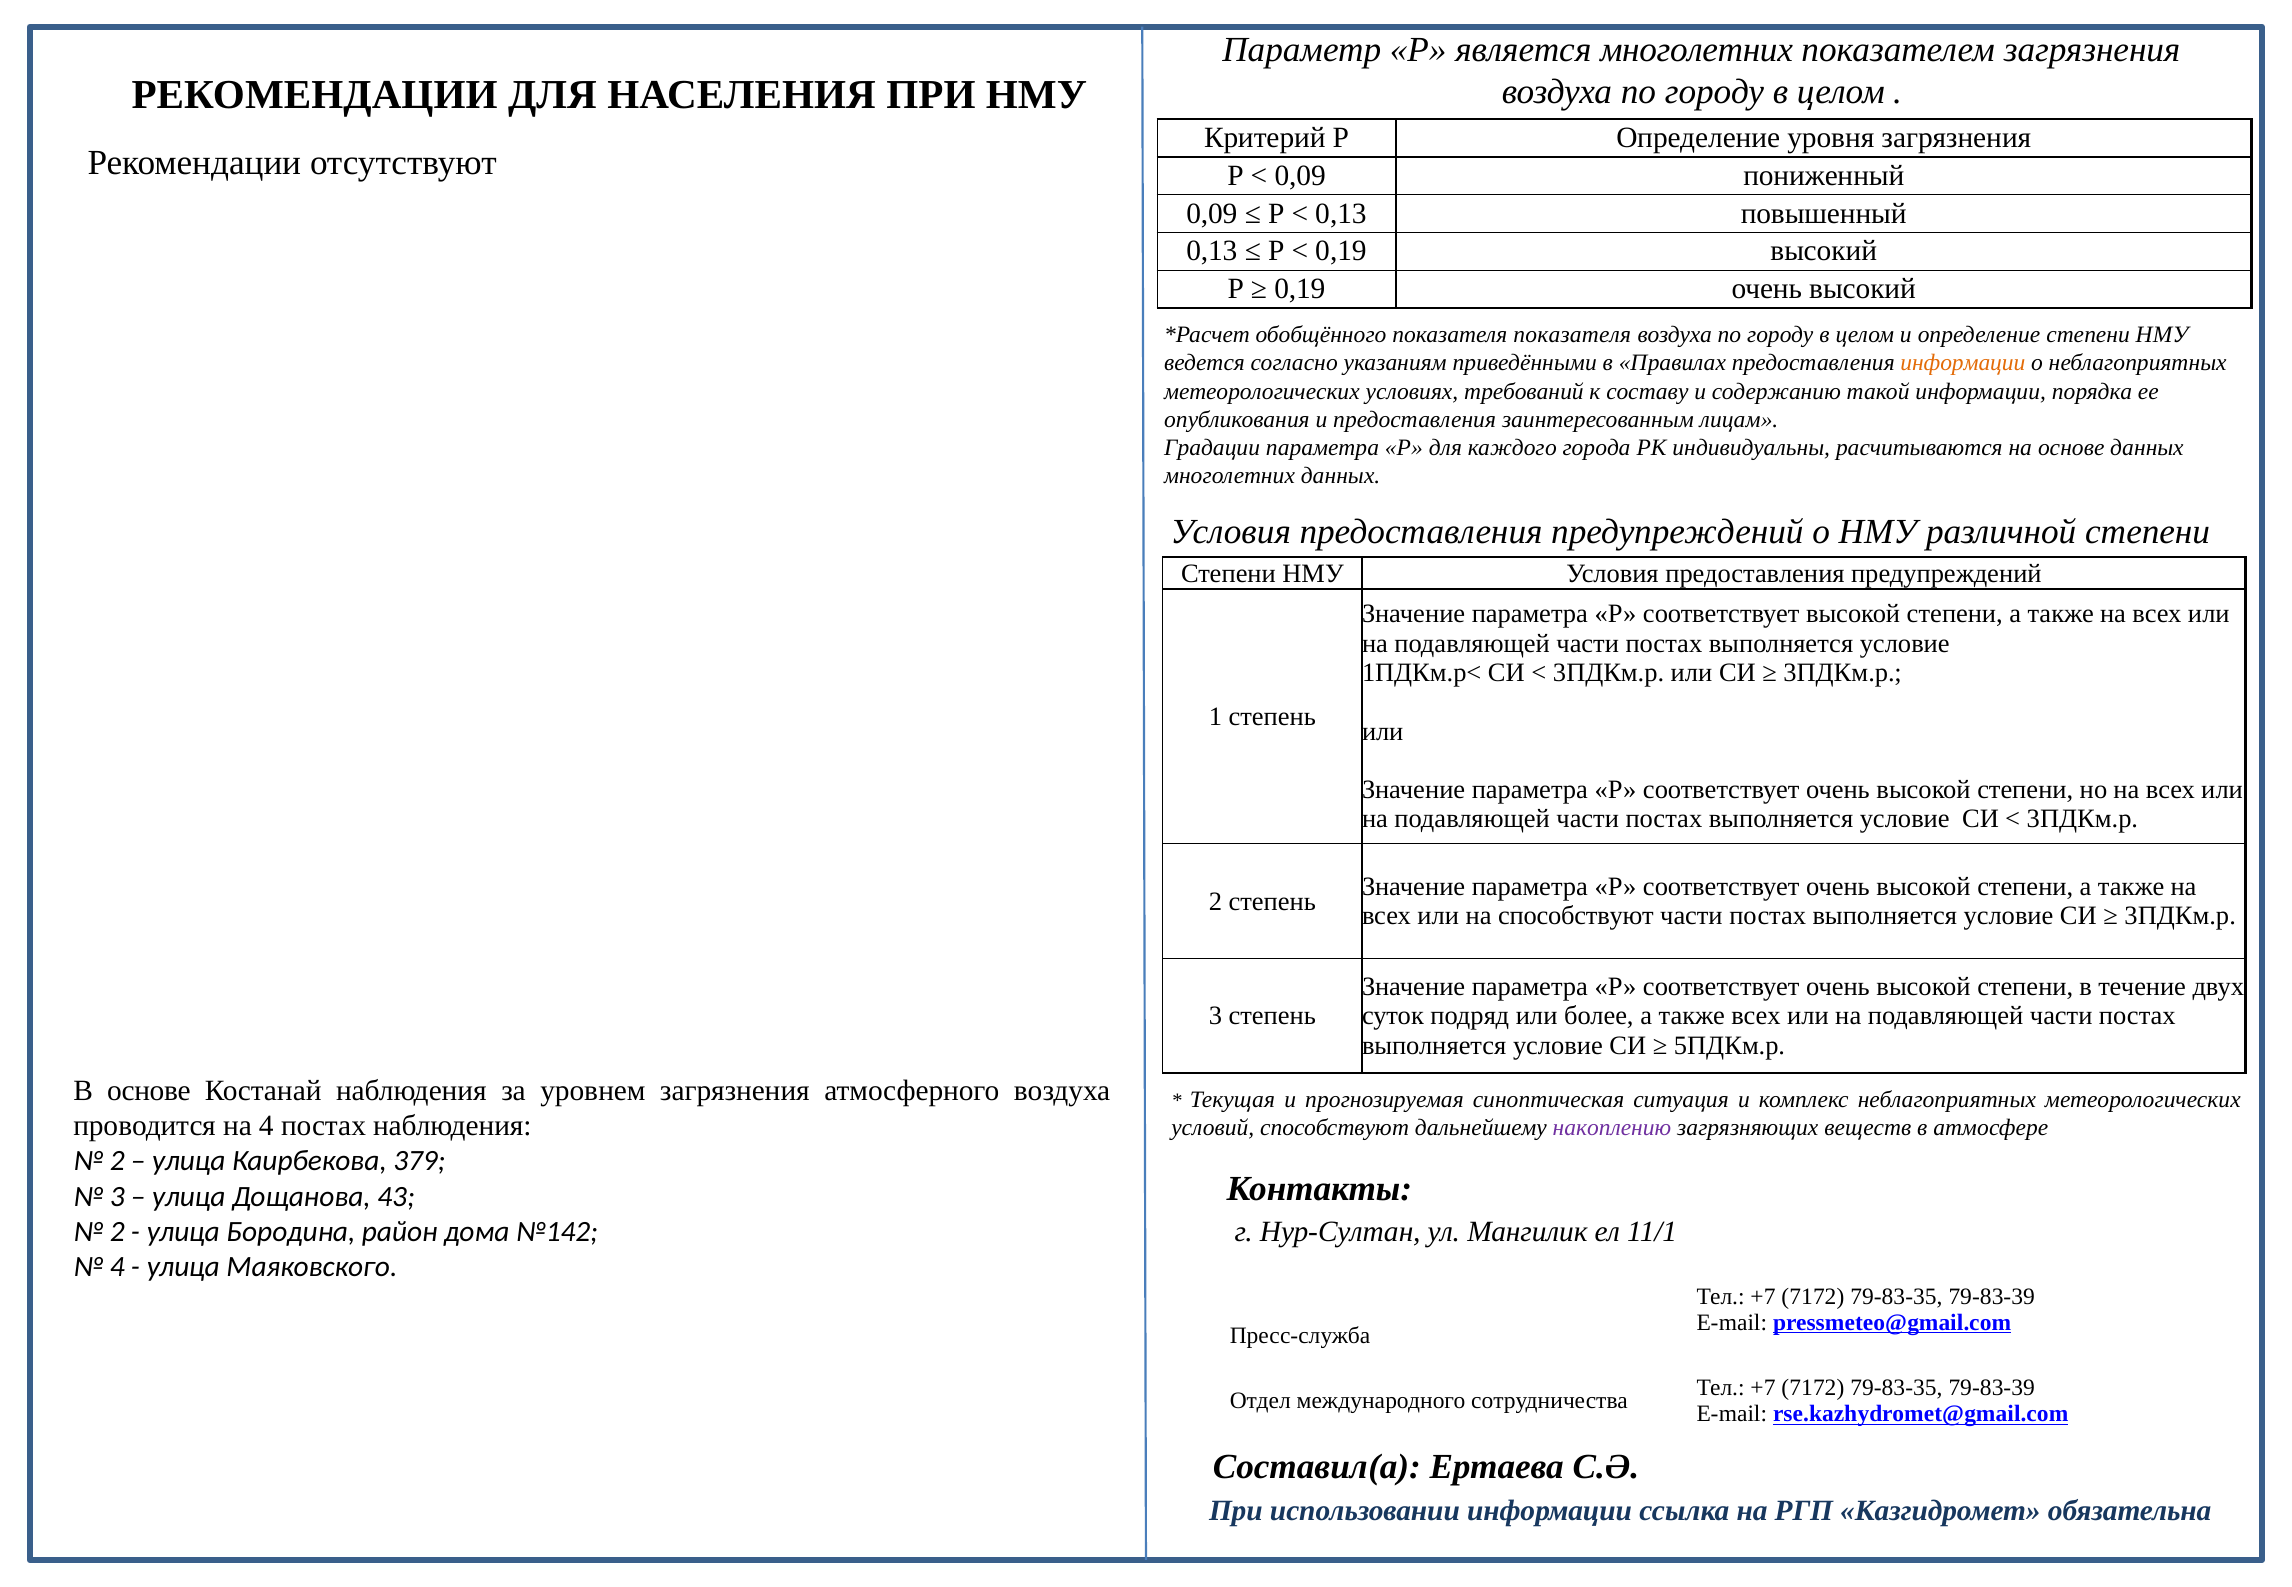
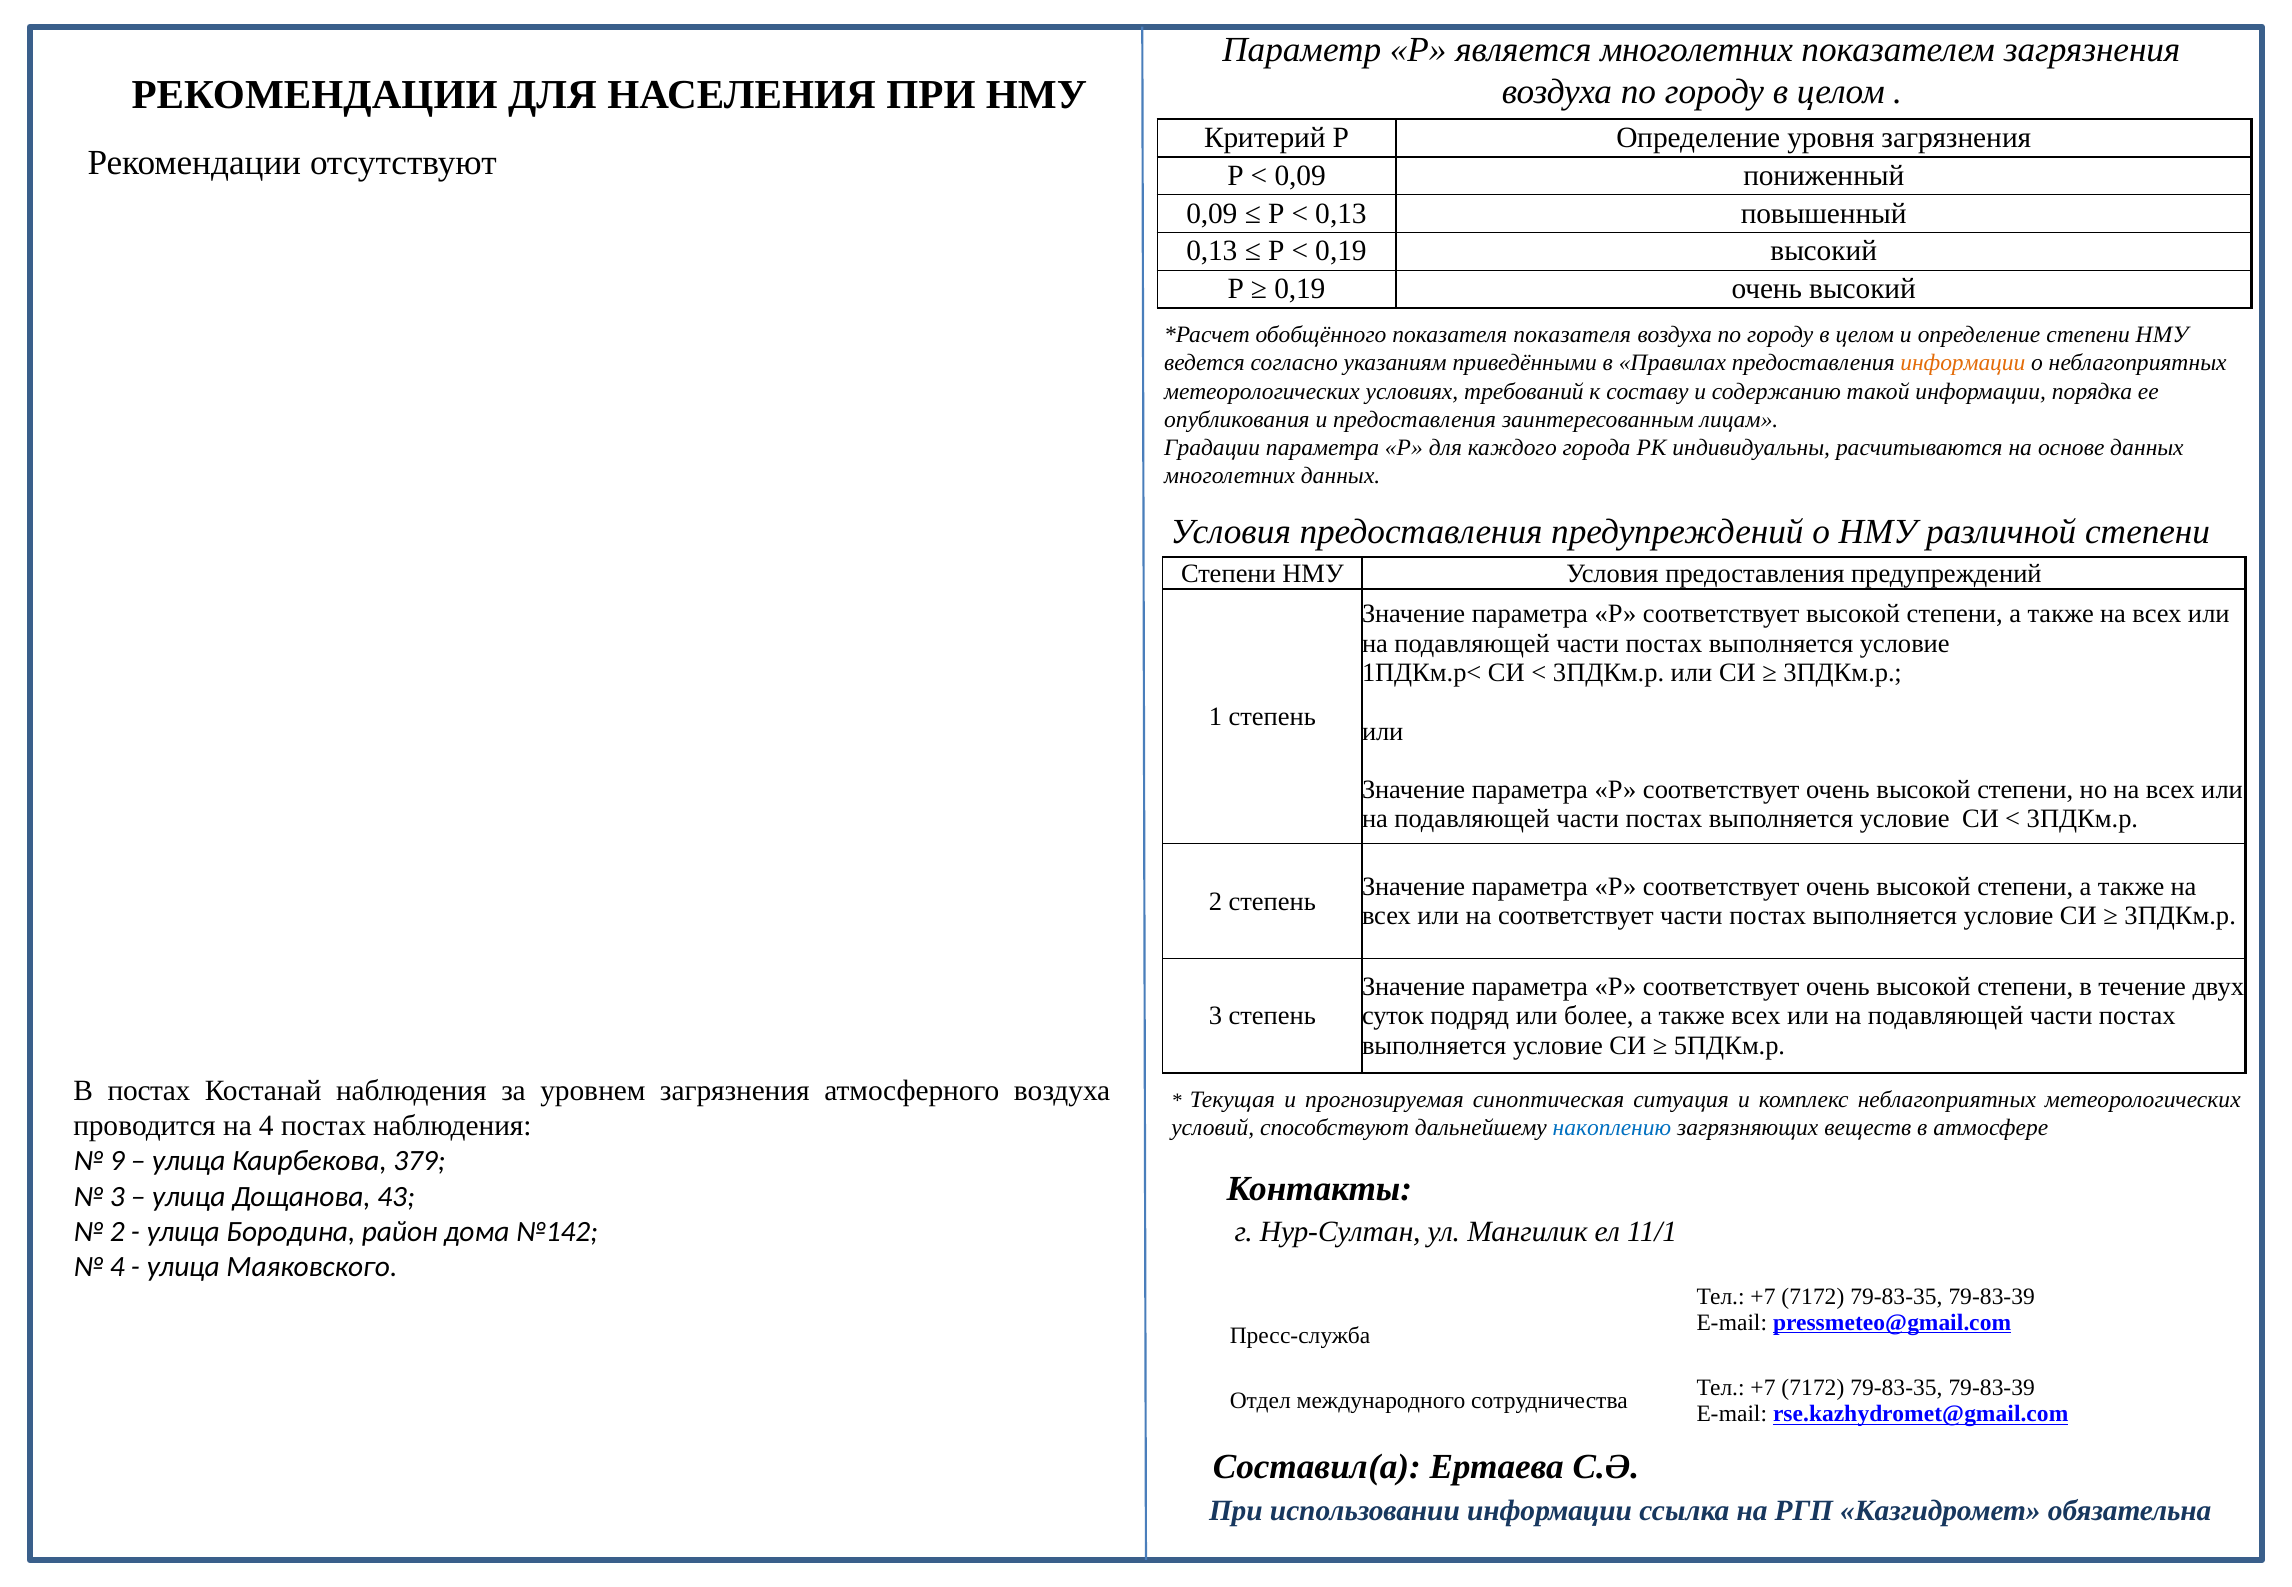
на способствуют: способствуют -> соответствует (1576, 916)
В основе: основе -> постах (149, 1090)
накоплению colour: purple -> blue (1612, 1127)
2: 2 -> 9 (117, 1161)
